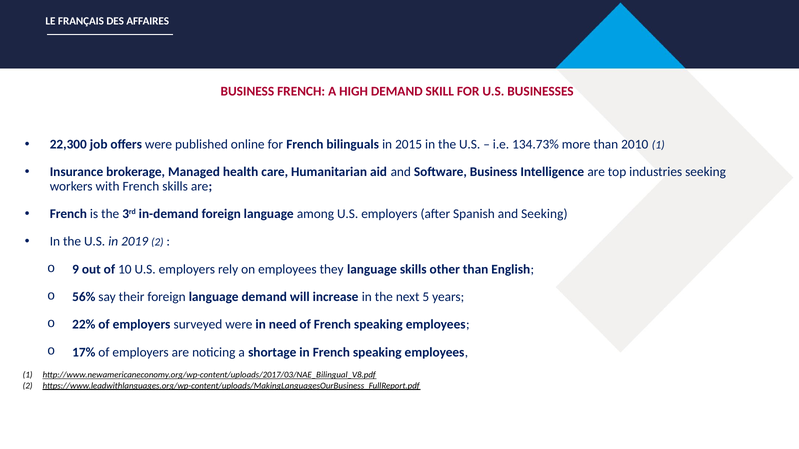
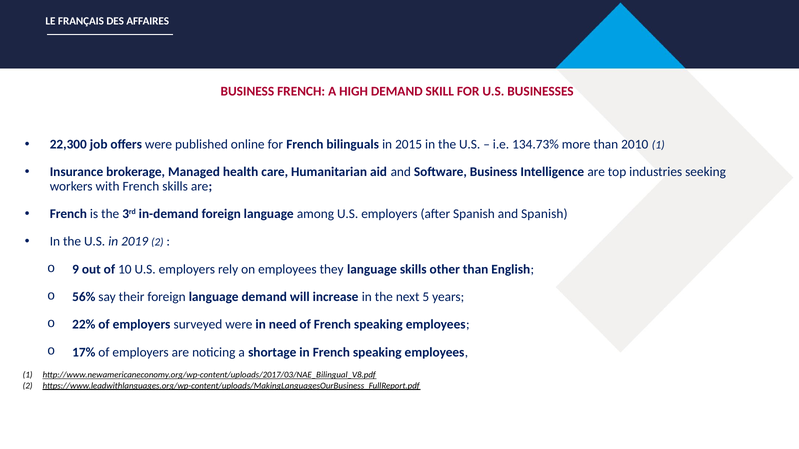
and Seeking: Seeking -> Spanish (544, 214)
